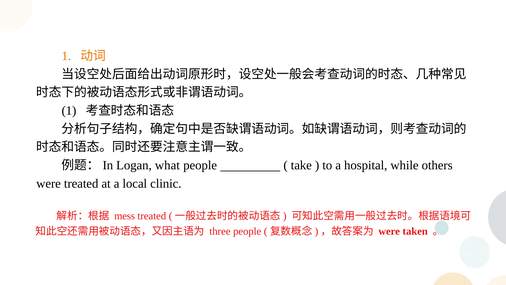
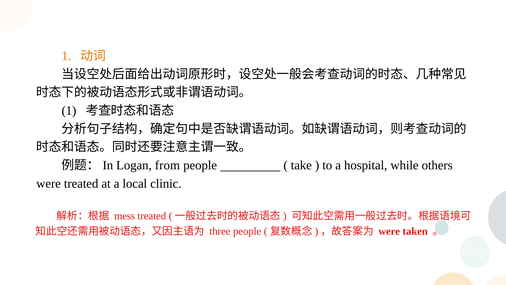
what: what -> from (167, 165)
